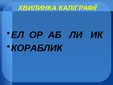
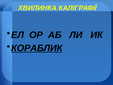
КОРАБЛИК underline: none -> present (37, 48)
